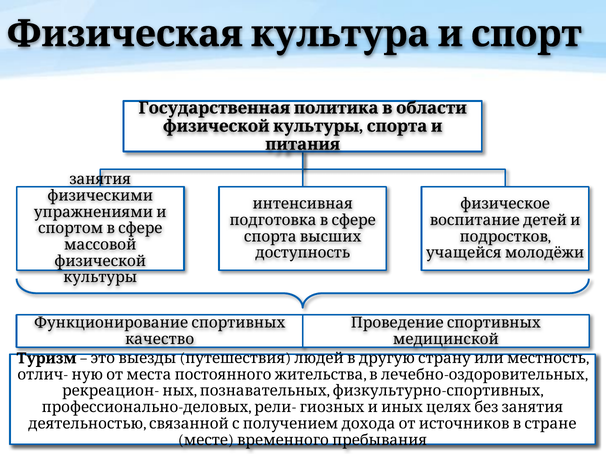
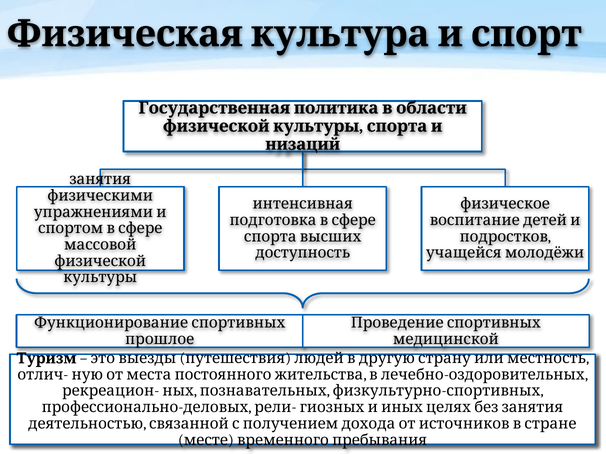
питания: питания -> низаций (303, 144)
качество: качество -> прошлое (160, 339)
